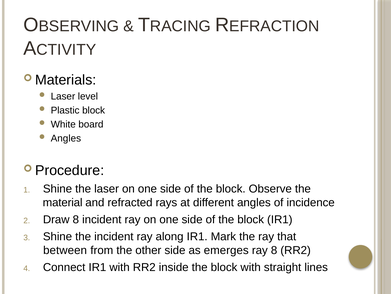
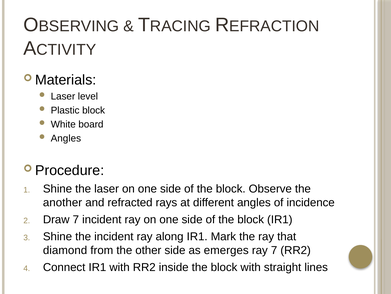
material: material -> another (63, 202)
Draw 8: 8 -> 7 (76, 219)
between: between -> diamond (65, 250)
ray 8: 8 -> 7 (274, 250)
